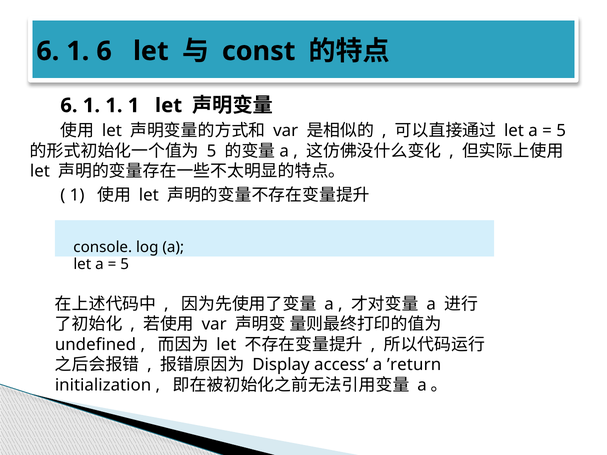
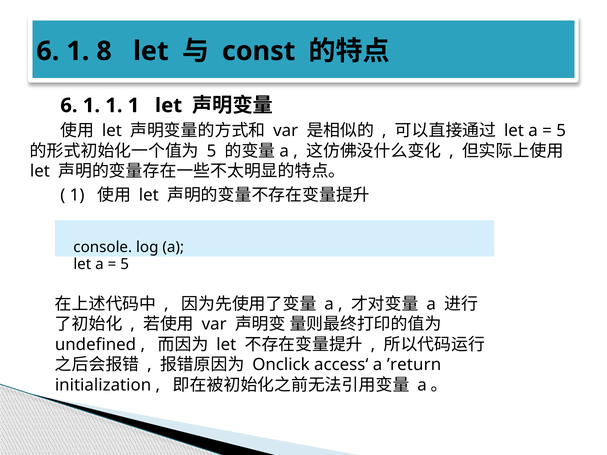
1 6: 6 -> 8 (104, 51)
Display: Display -> Onclick (281, 365)
